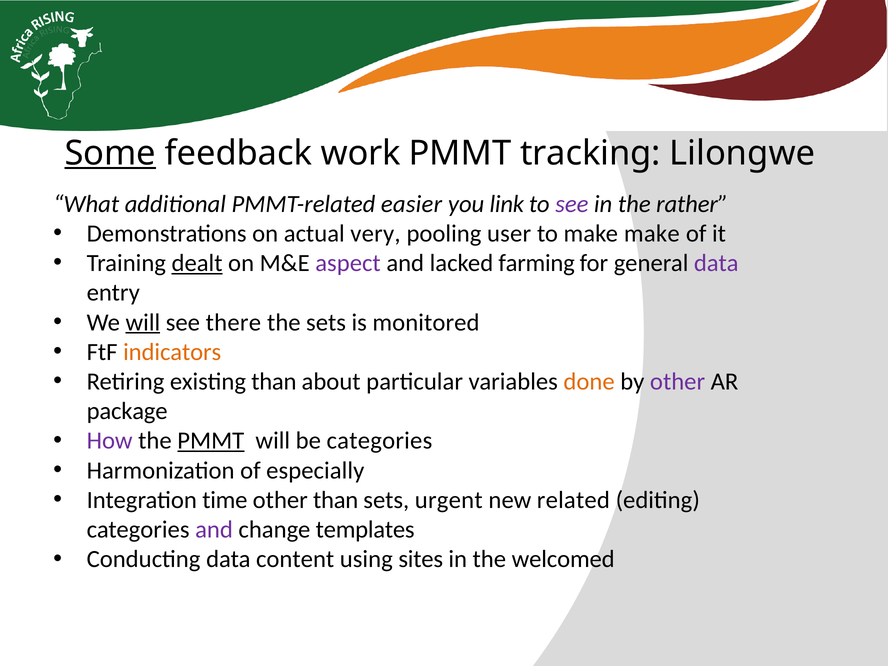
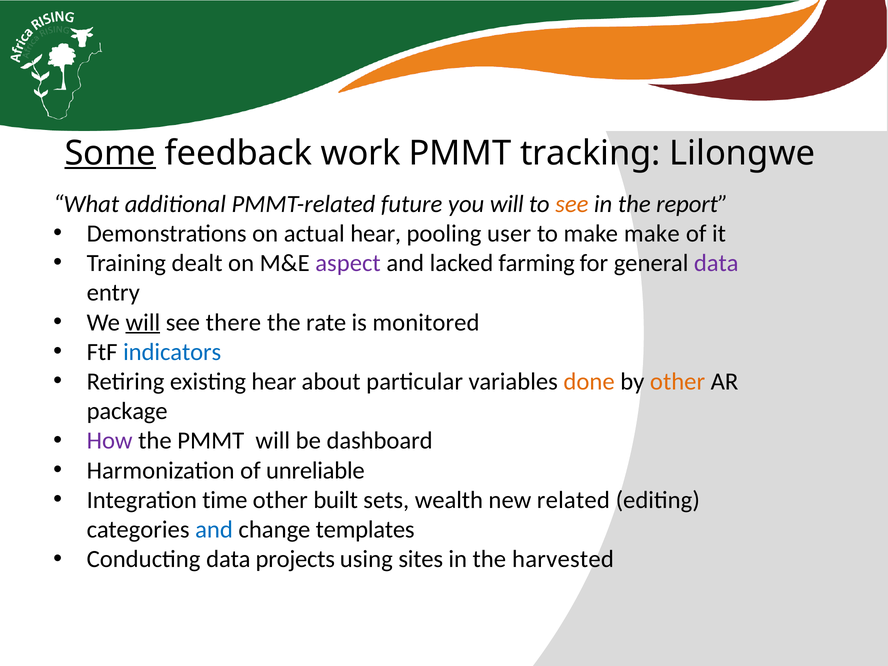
easier: easier -> future (412, 204)
you link: link -> will (507, 204)
see colour: purple -> orange (572, 204)
rather: rather -> report (692, 204)
actual very: very -> hear (376, 234)
dealt underline: present -> none (197, 263)
the sets: sets -> rate (326, 322)
indicators colour: orange -> blue (172, 352)
existing than: than -> hear (274, 382)
other colour: purple -> orange (678, 382)
PMMT underline: present -> none (211, 441)
be categories: categories -> dashboard (380, 441)
especially: especially -> unreliable (315, 470)
other than: than -> built (336, 500)
urgent: urgent -> wealth (449, 500)
and colour: purple -> blue (214, 530)
content: content -> projects (295, 559)
welcomed: welcomed -> harvested (563, 559)
